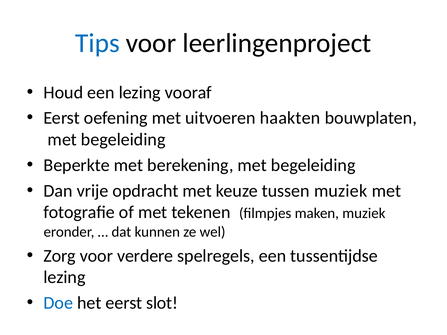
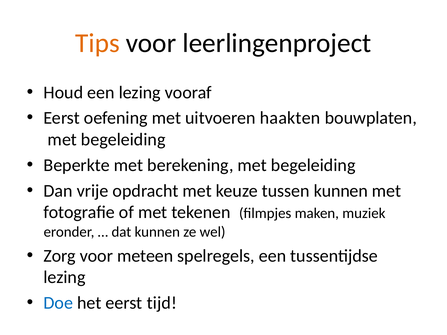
Tips colour: blue -> orange (97, 43)
tussen muziek: muziek -> kunnen (341, 191)
verdere: verdere -> meteen (145, 256)
slot: slot -> tijd (162, 303)
